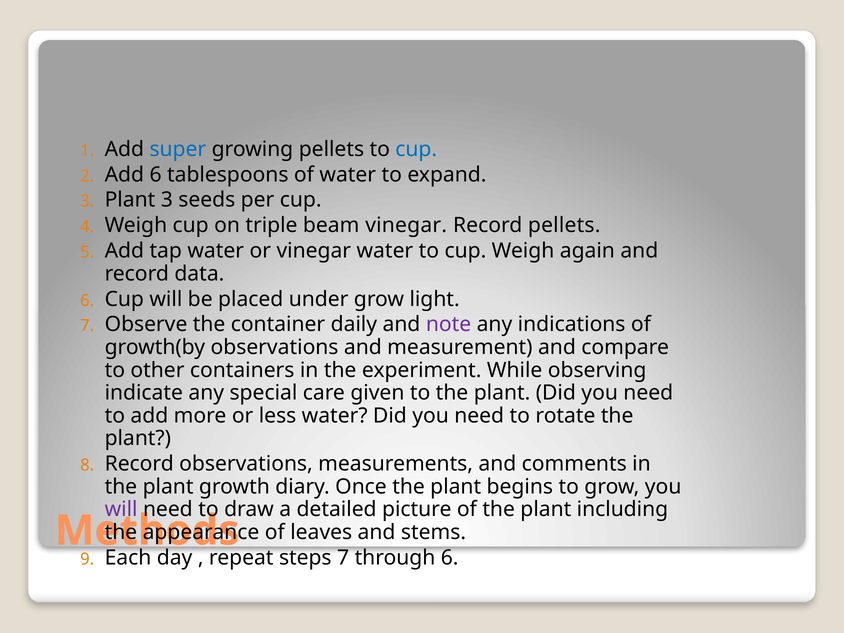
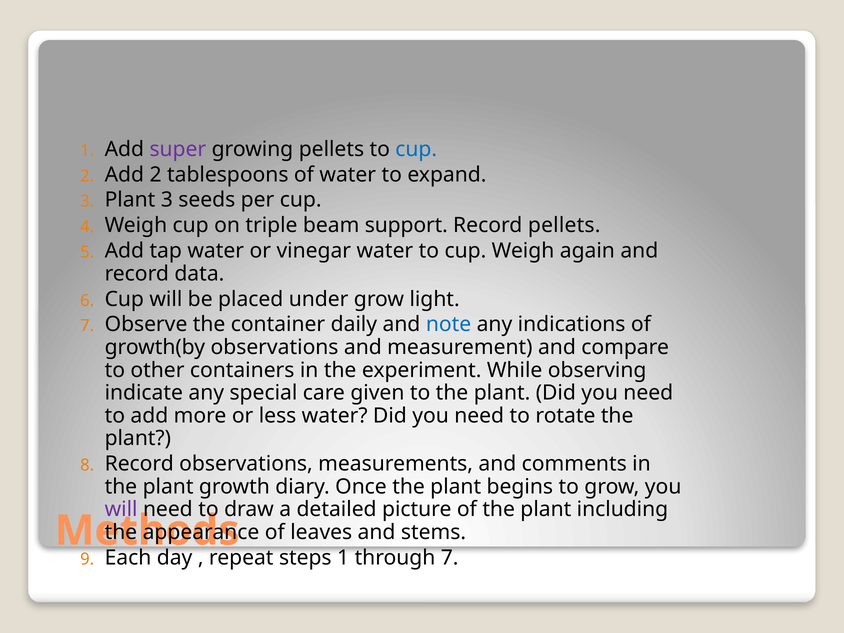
super colour: blue -> purple (178, 149)
Add 6: 6 -> 2 (156, 175)
beam vinegar: vinegar -> support (406, 225)
note colour: purple -> blue (449, 324)
steps 7: 7 -> 1 (343, 558)
through 6: 6 -> 7 (450, 558)
